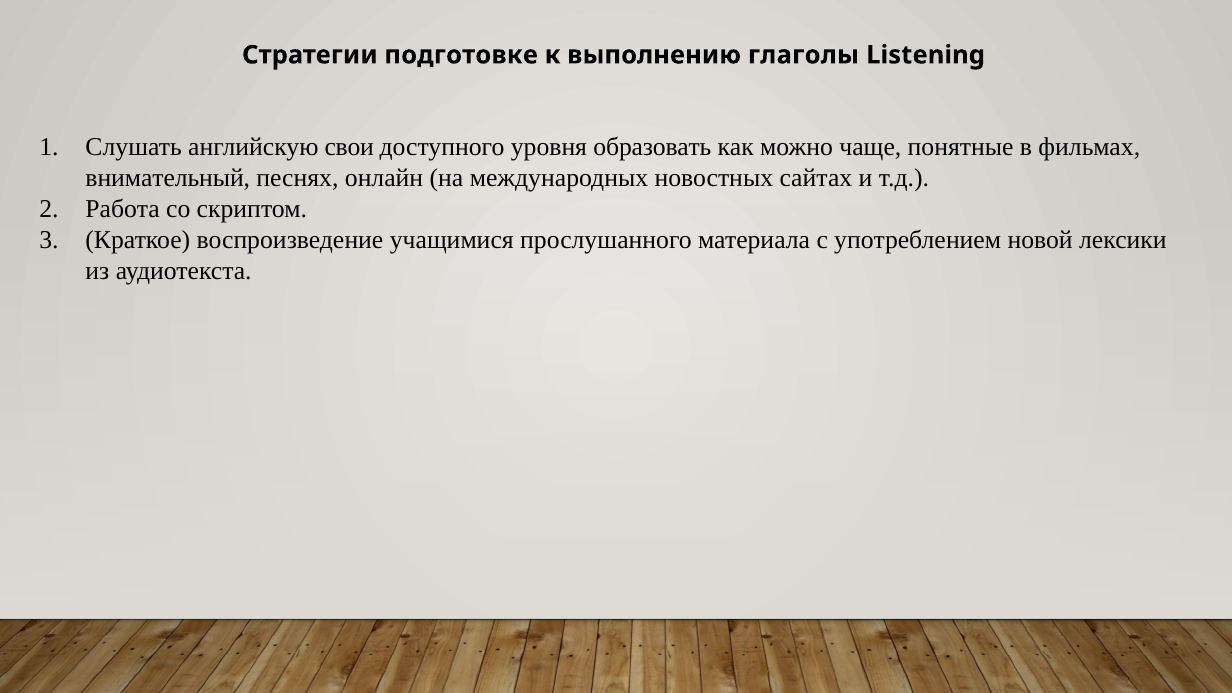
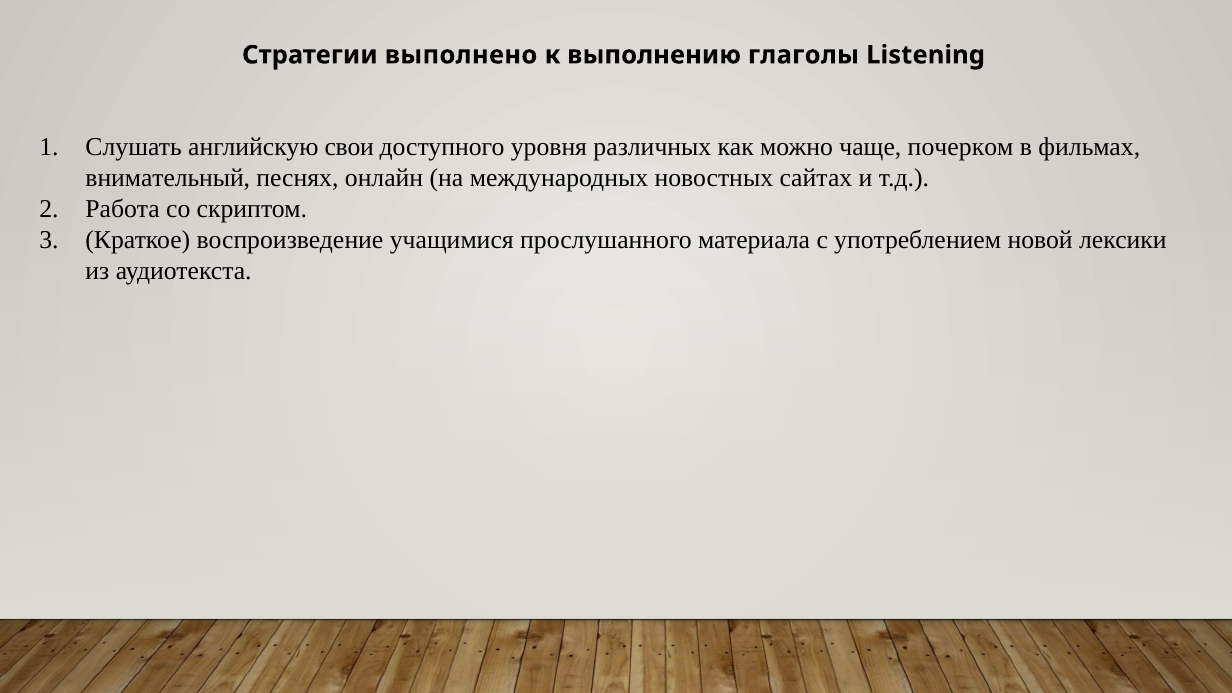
подготовке: подготовке -> выполнено (461, 55)
образовать: образовать -> различных (652, 147)
понятные: понятные -> почерком (961, 147)
